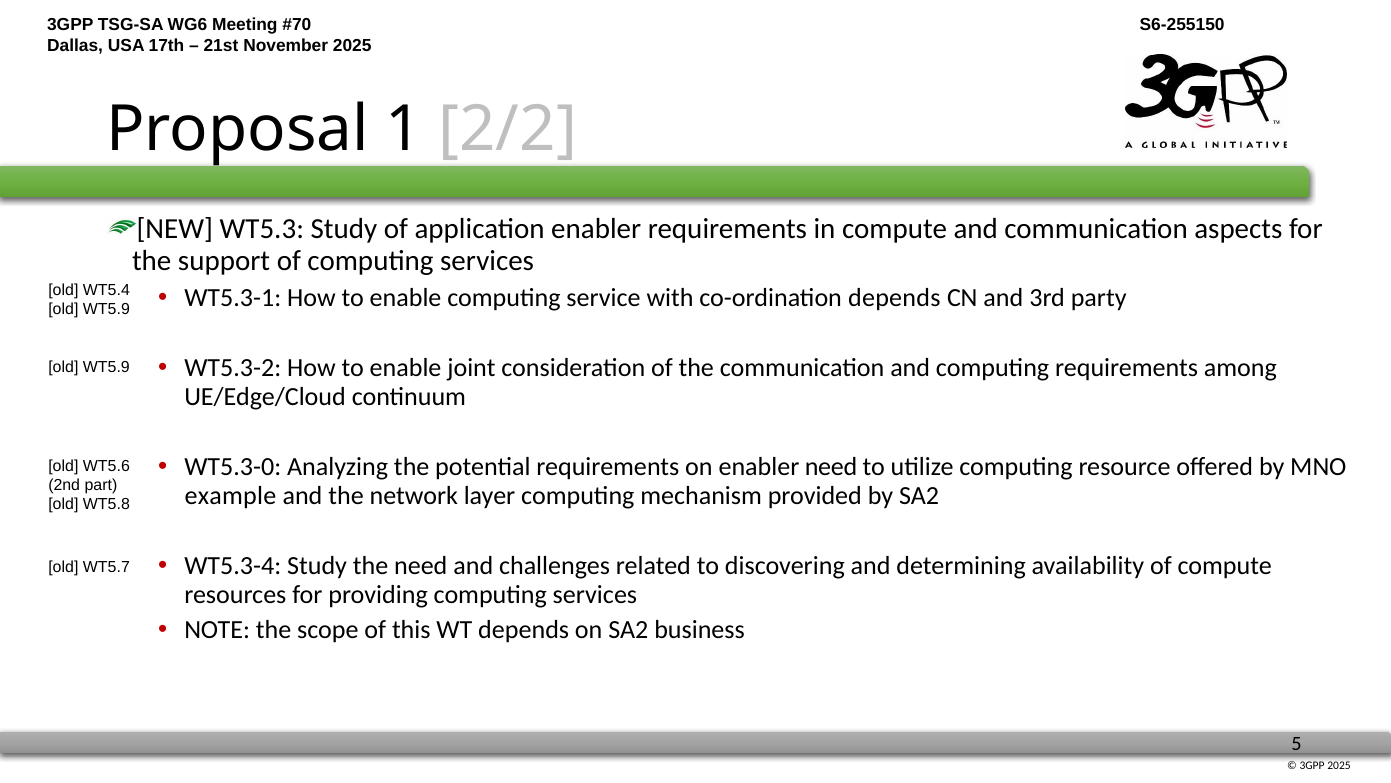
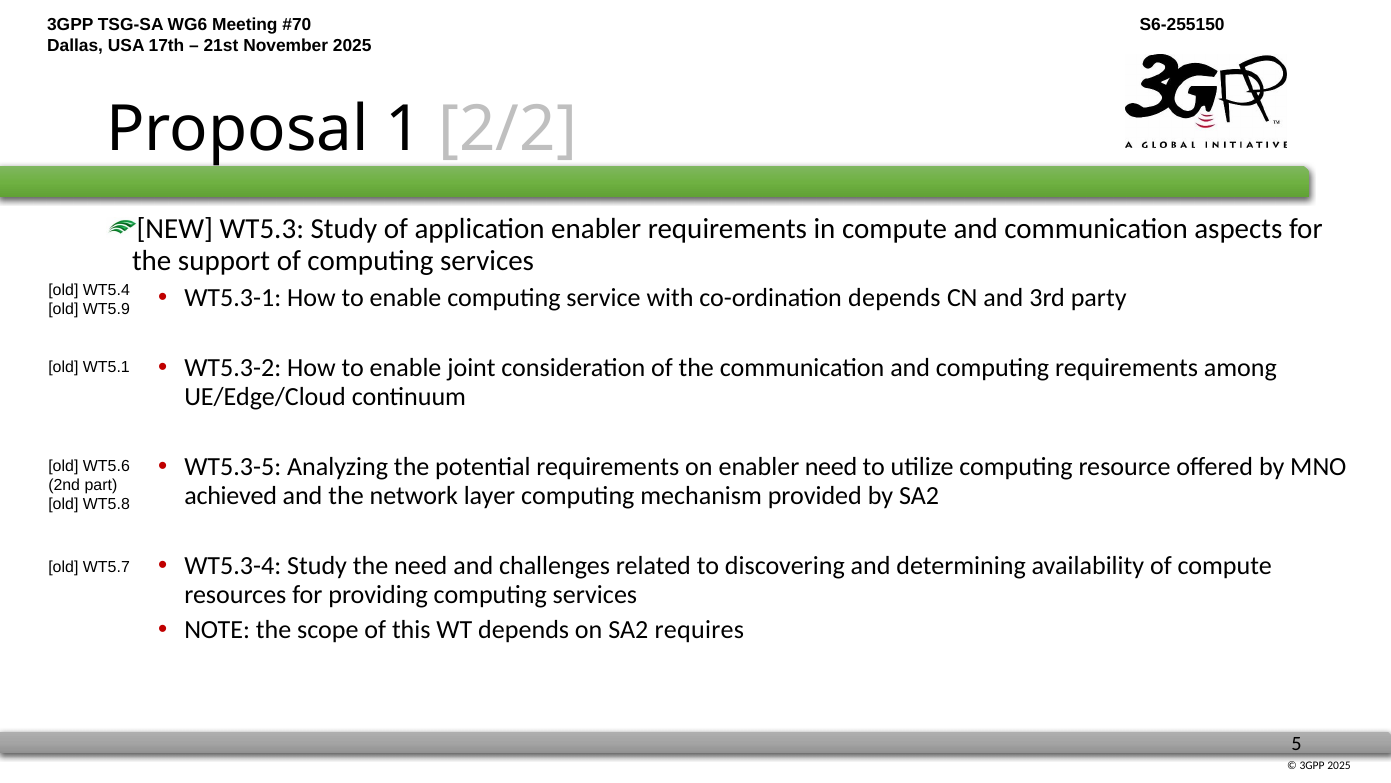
WT5.9: WT5.9 -> WT5.1 (106, 367)
WT5.3-0: WT5.3-0 -> WT5.3-5 (233, 467)
example: example -> achieved (231, 495)
business: business -> requires (699, 629)
